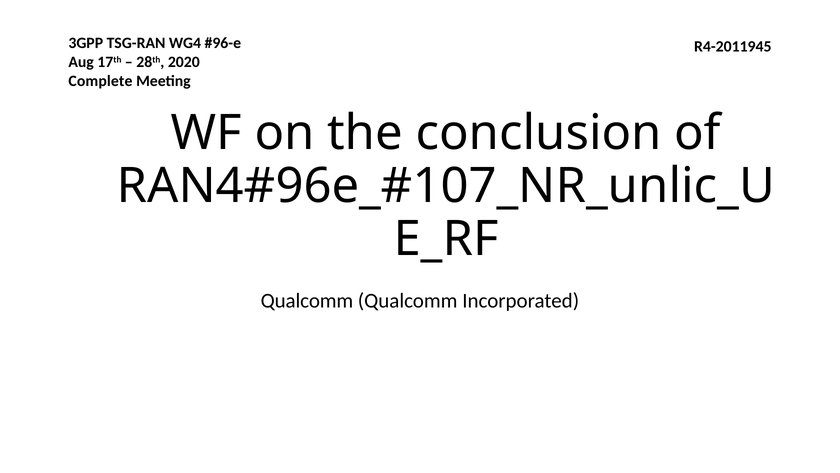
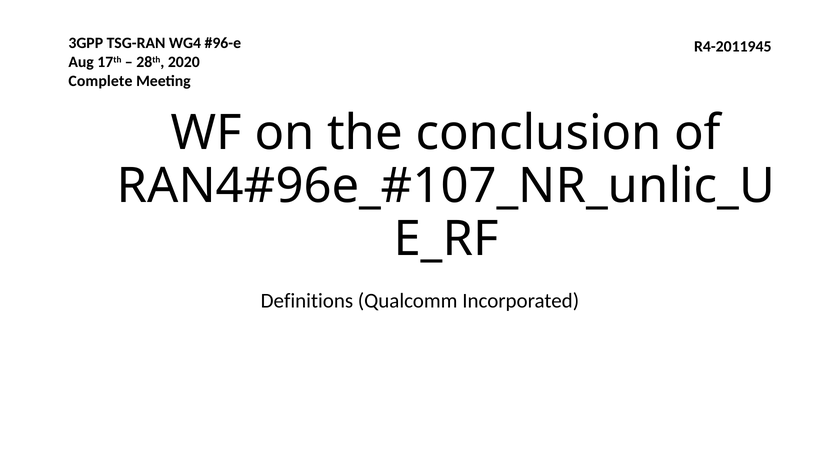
Qualcomm: Qualcomm -> Definitions (307, 300)
